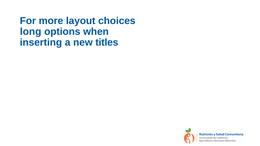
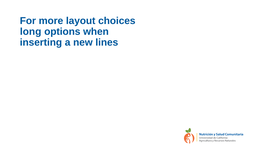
titles: titles -> lines (107, 42)
